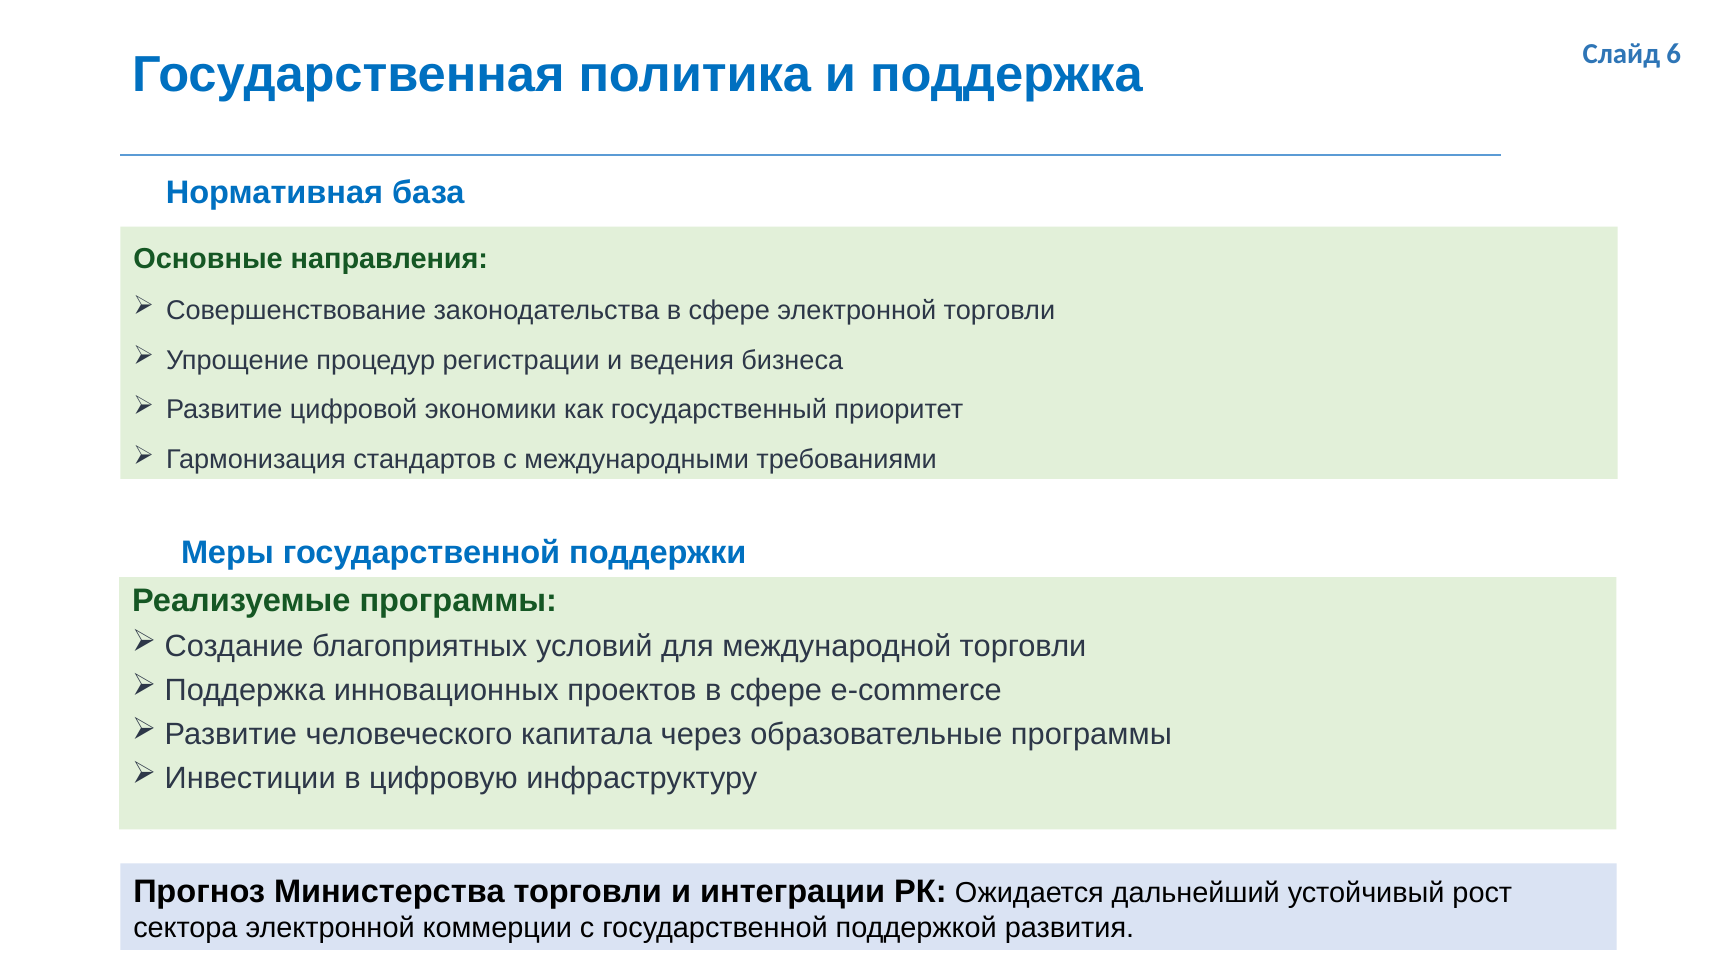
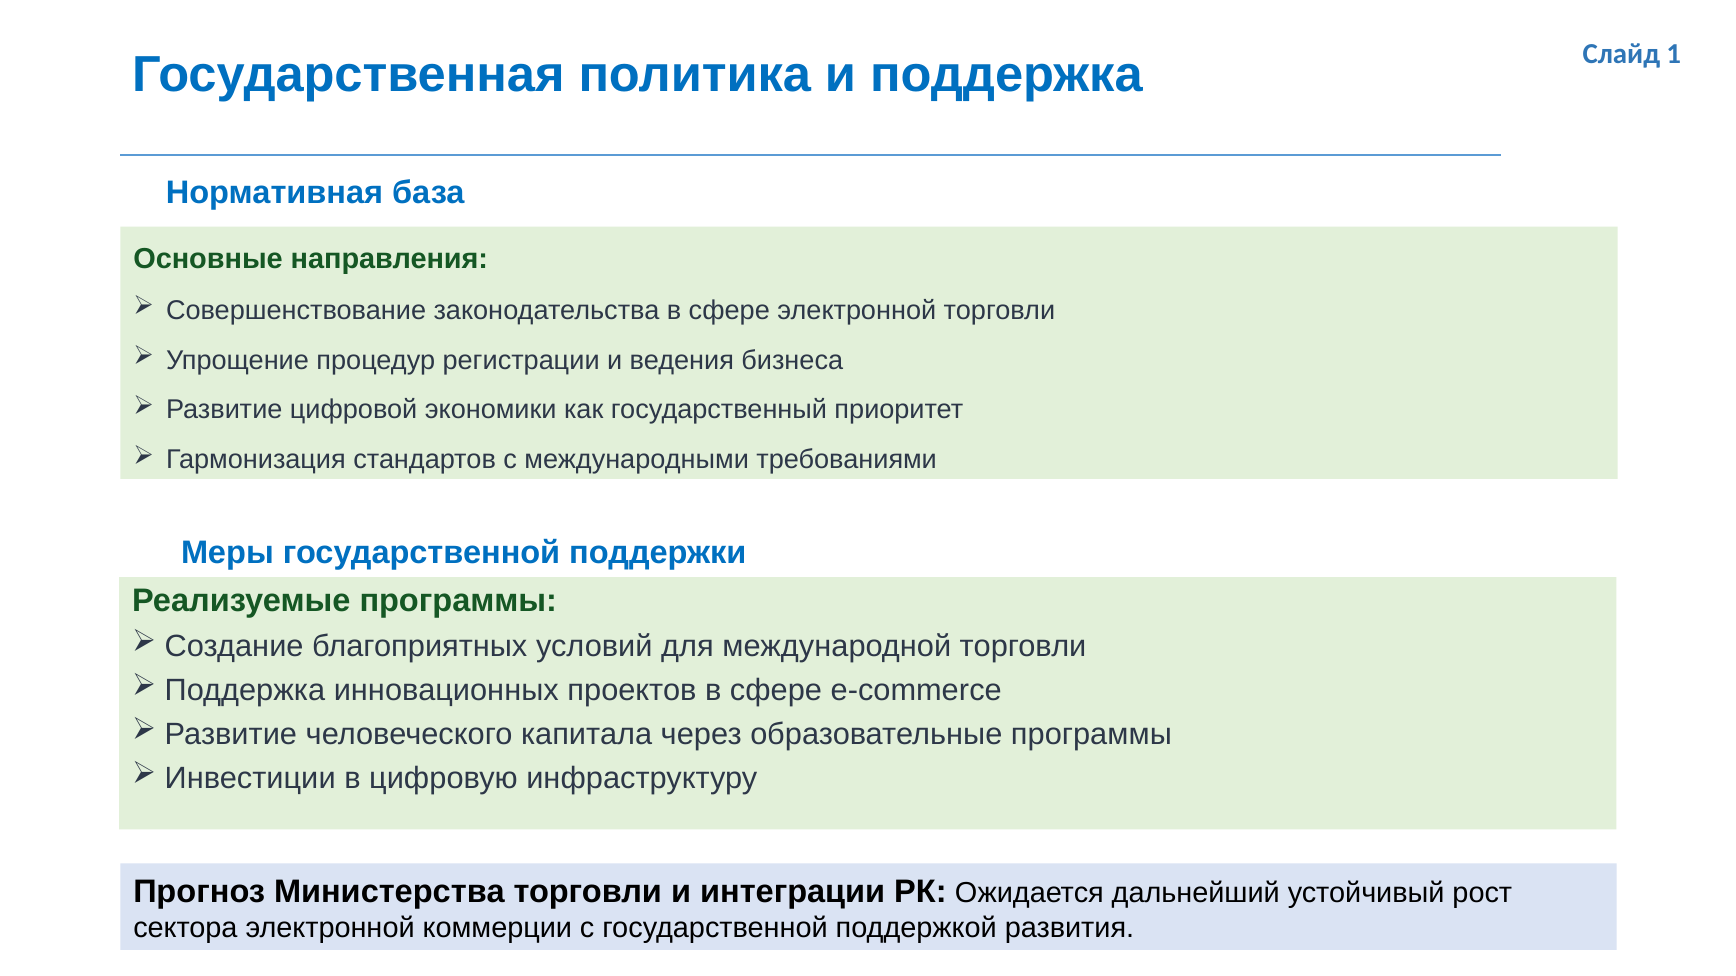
6: 6 -> 1 (1674, 54)
